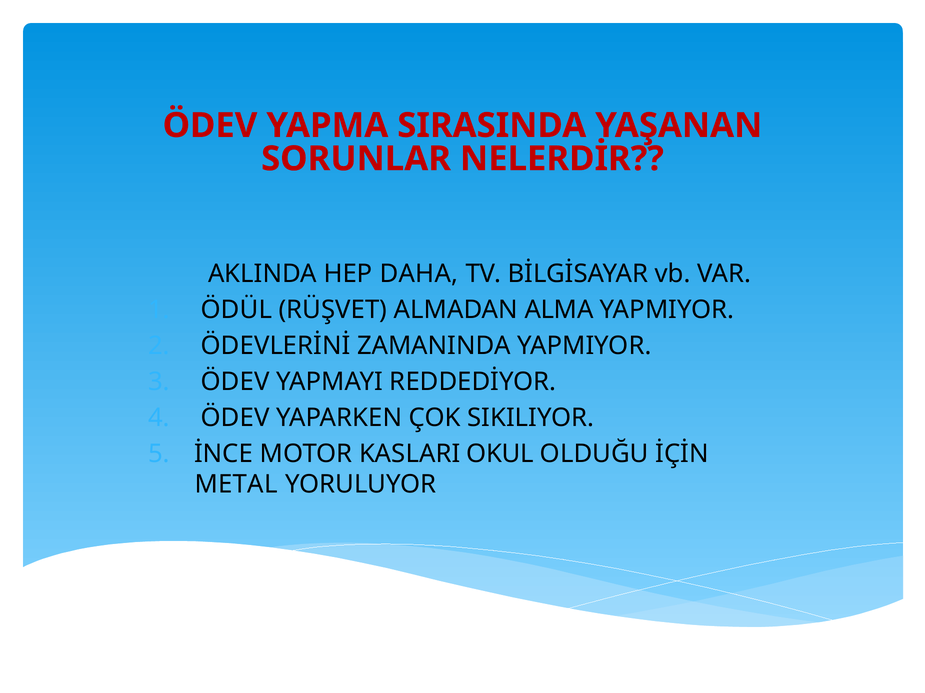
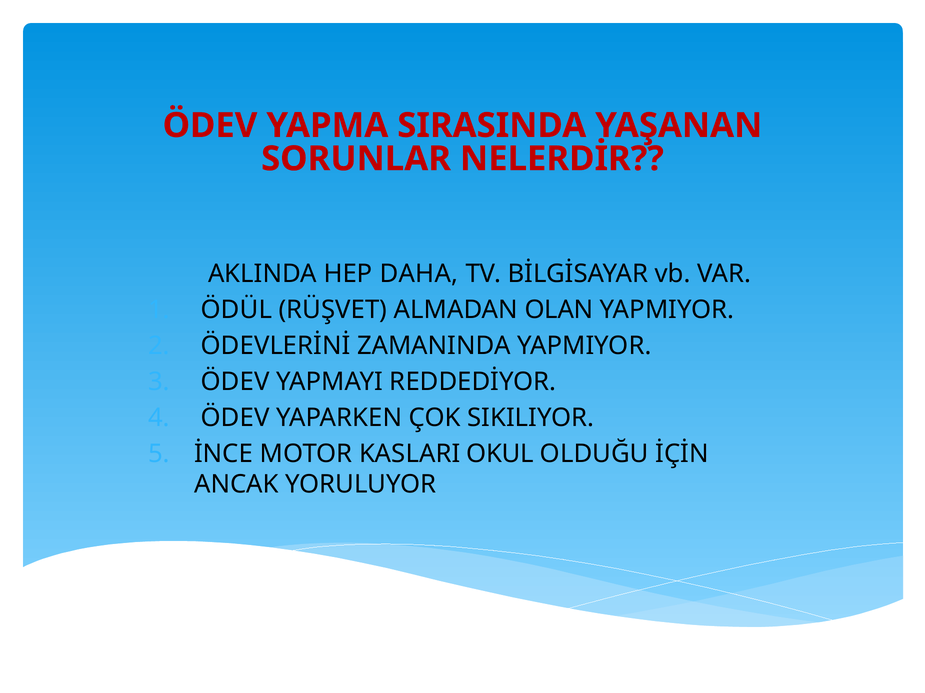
ALMA: ALMA -> OLAN (559, 310)
METAL: METAL -> ANCAK (236, 485)
